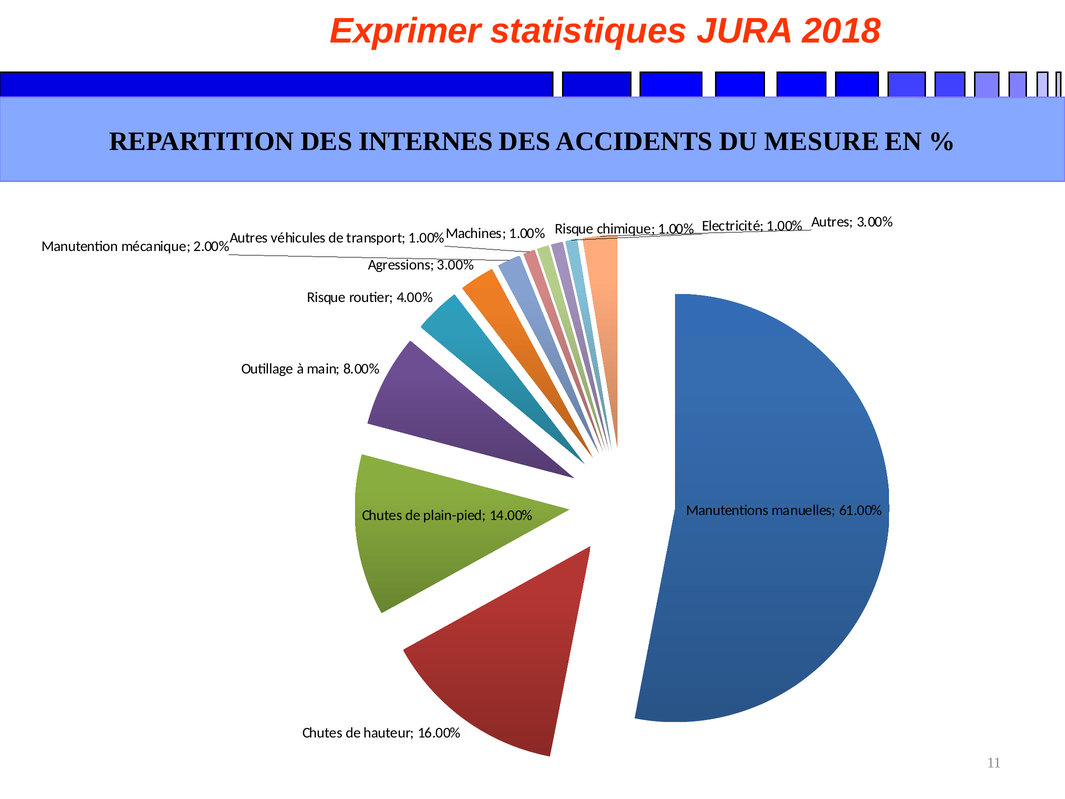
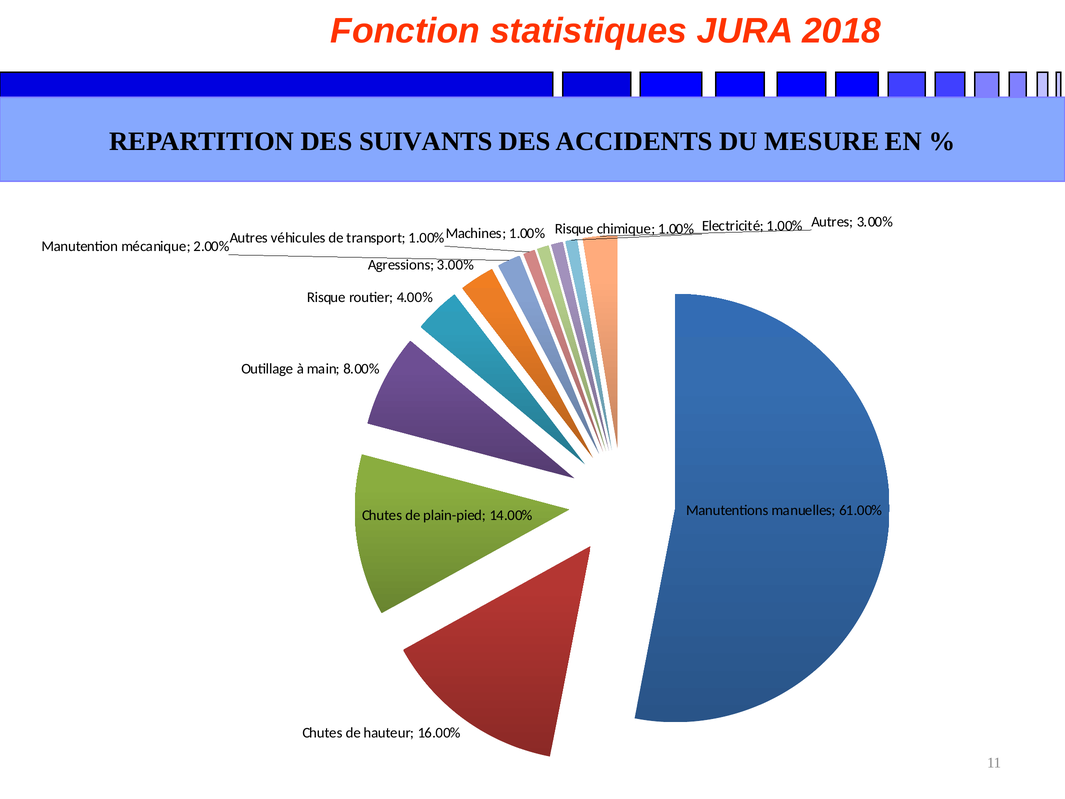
Exprimer: Exprimer -> Fonction (405, 31)
INTERNES: INTERNES -> SUIVANTS (426, 141)
